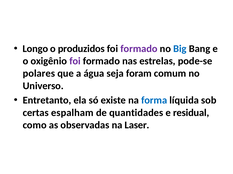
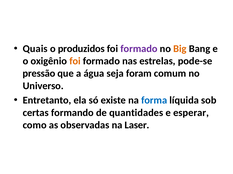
Longo: Longo -> Quais (35, 49)
Big colour: blue -> orange (180, 49)
foi colour: purple -> orange (75, 61)
polares: polares -> pressão (39, 74)
espalham: espalham -> formando (72, 113)
residual: residual -> esperar (191, 113)
